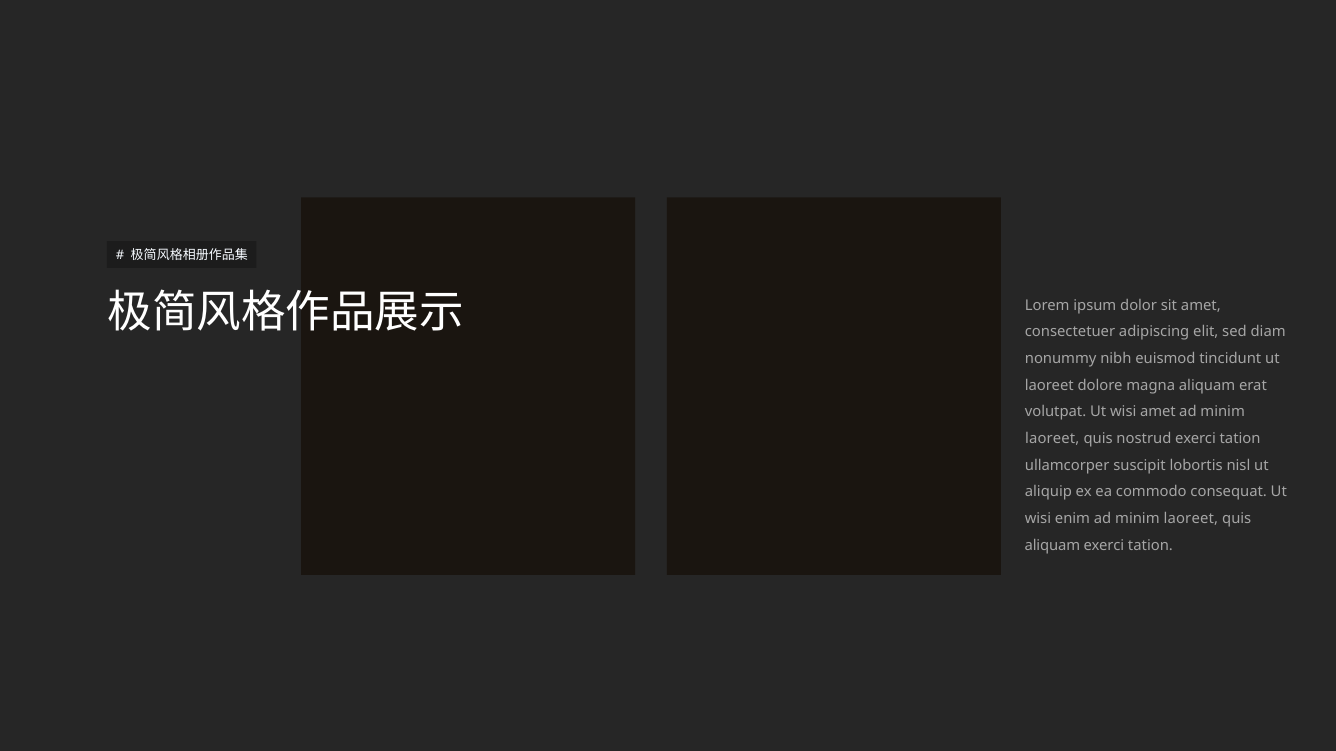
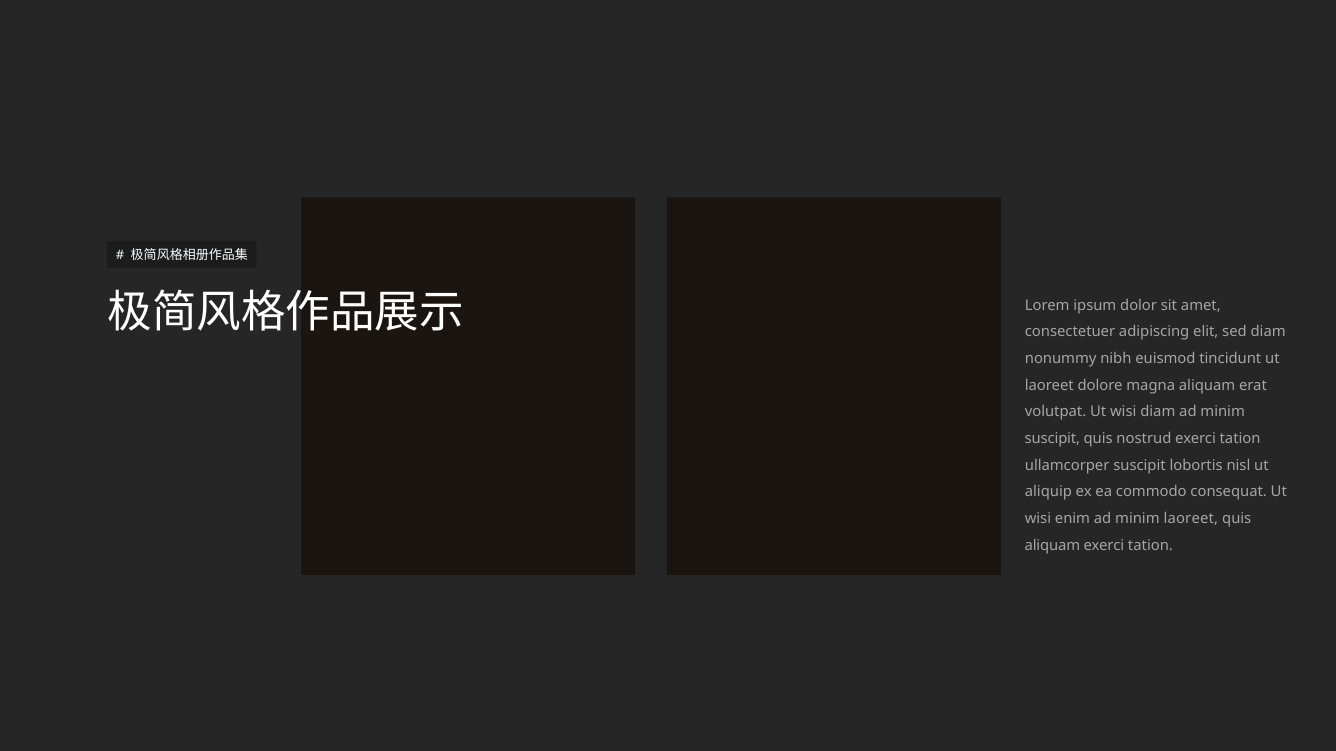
wisi amet: amet -> diam (1158, 412)
laoreet: laoreet -> suscipit (1052, 439)
